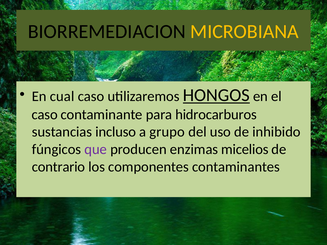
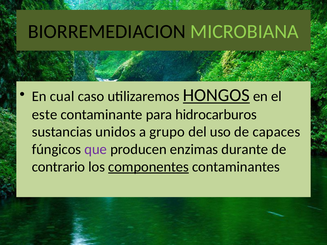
MICROBIANA colour: yellow -> light green (245, 32)
caso: caso -> este (45, 115)
incluso: incluso -> unidos (116, 132)
inhibido: inhibido -> capaces (276, 132)
micelios: micelios -> durante (245, 149)
componentes underline: none -> present (149, 167)
